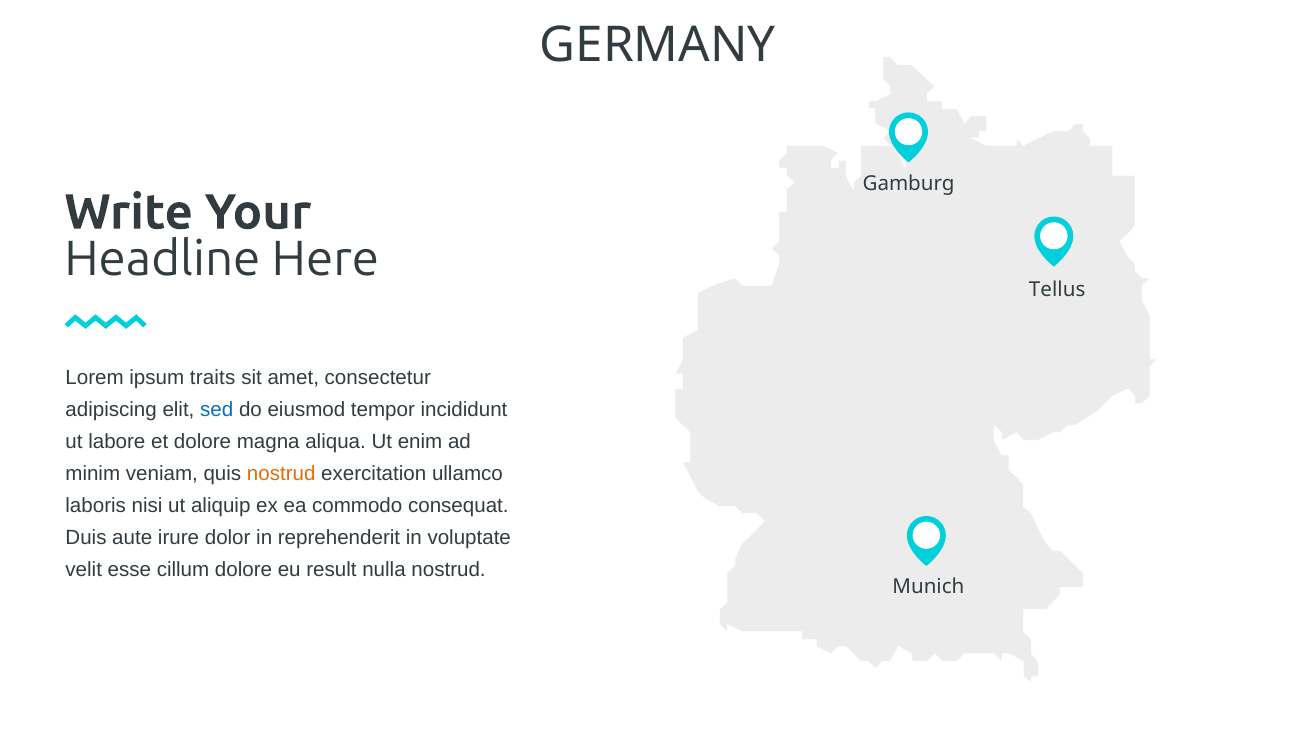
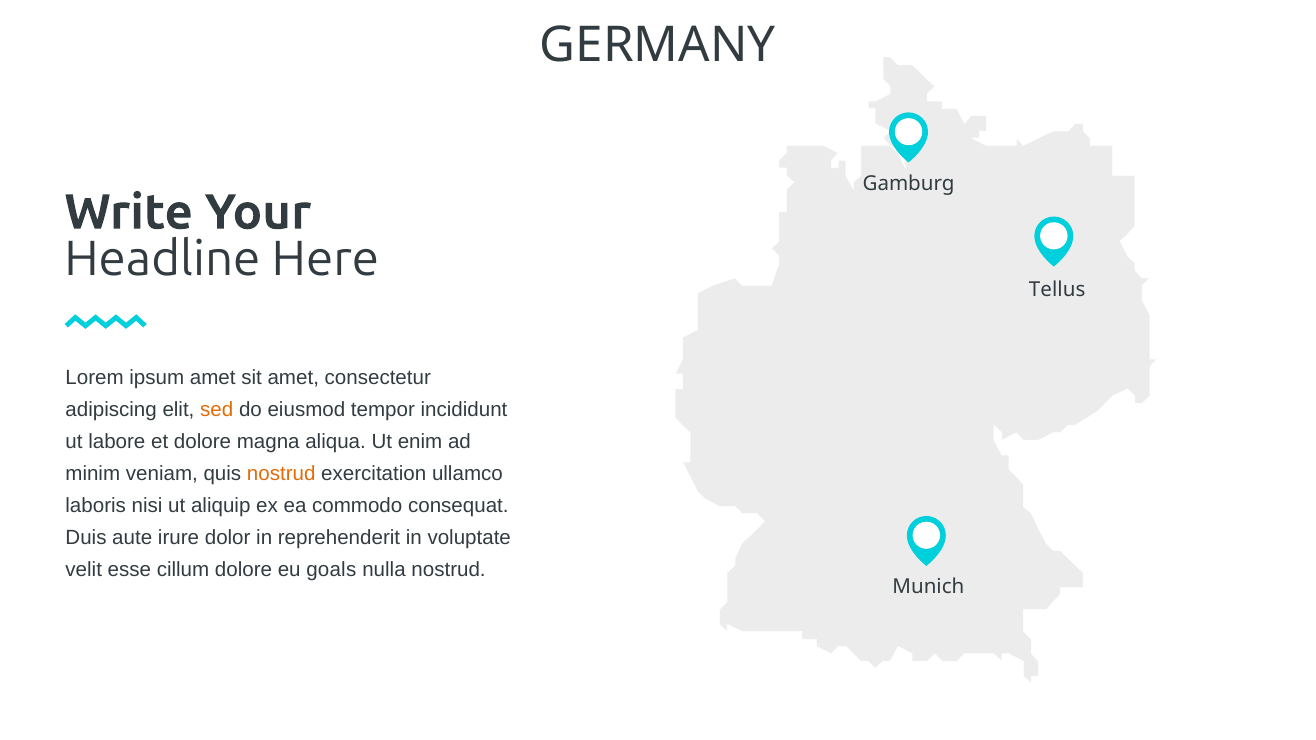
ipsum traits: traits -> amet (213, 377)
sed colour: blue -> orange (217, 409)
result: result -> goals (331, 570)
